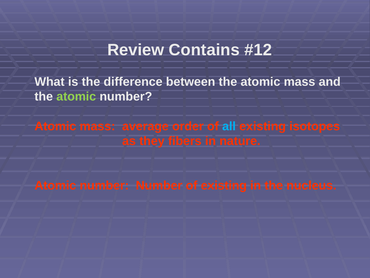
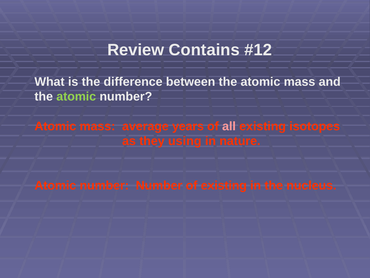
order: order -> years (188, 126)
all colour: light blue -> pink (229, 126)
fibers: fibers -> using (185, 141)
